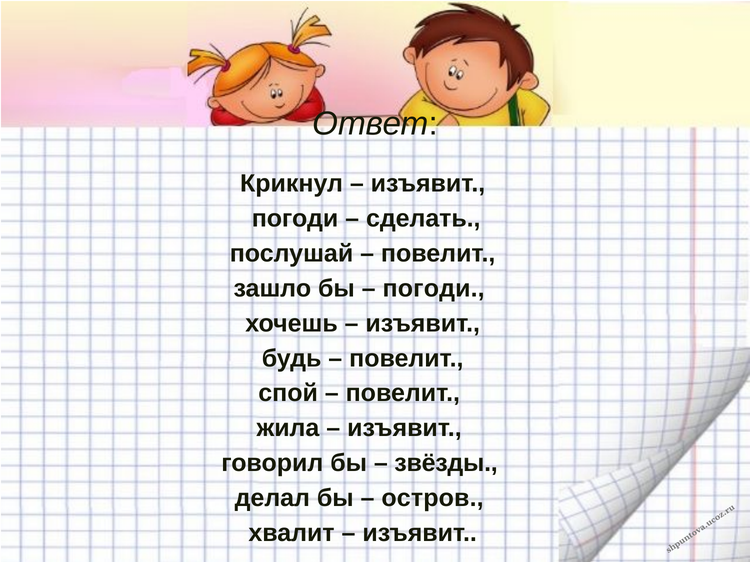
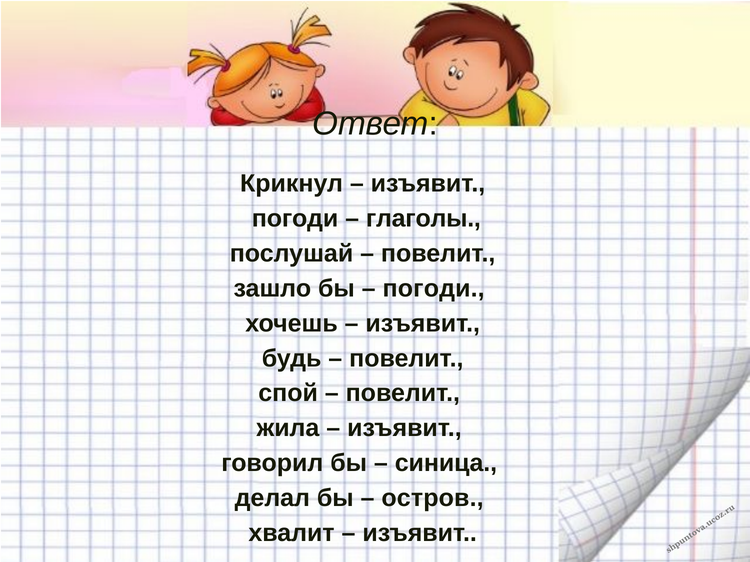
сделать: сделать -> глаголы (423, 219)
звёзды: звёзды -> синица (446, 464)
